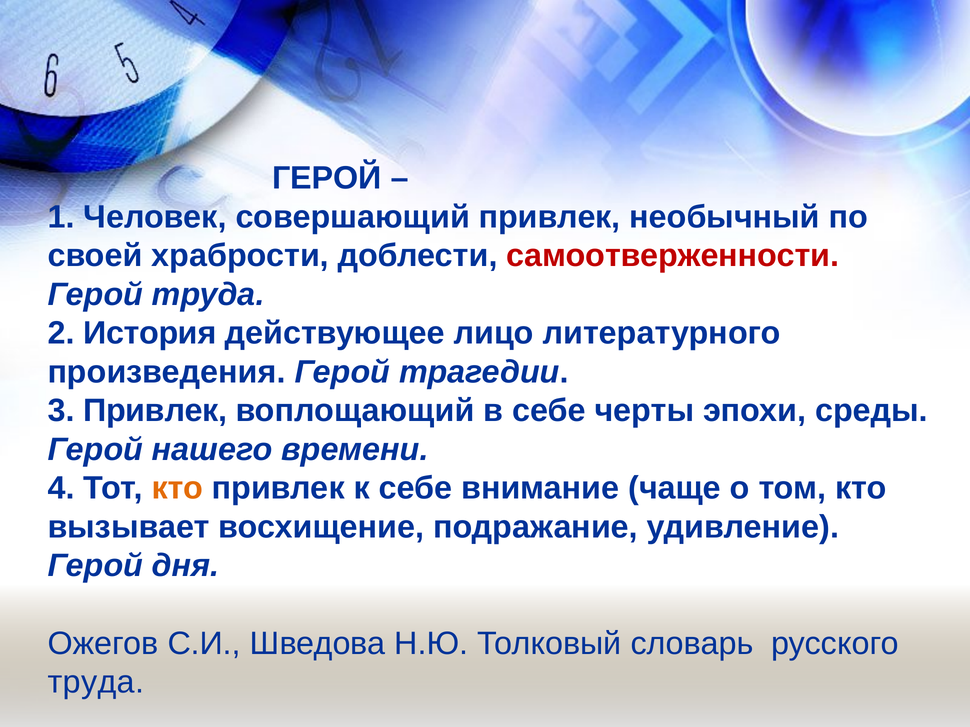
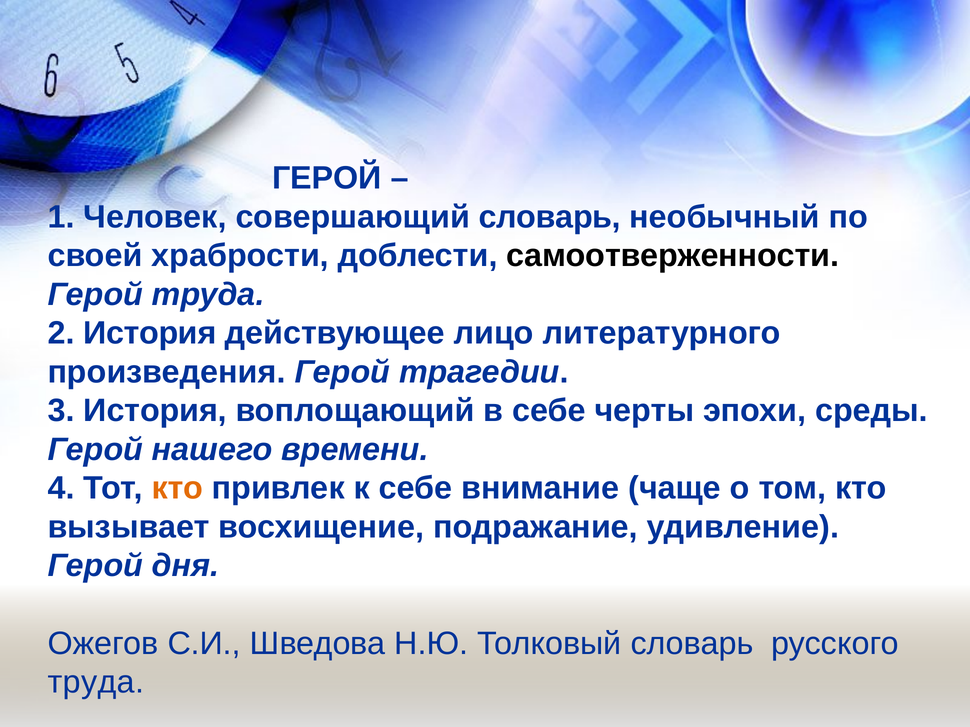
совершающий привлек: привлек -> словарь (550, 217)
самоотверженности colour: red -> black (673, 256)
3 Привлек: Привлек -> История (155, 411)
